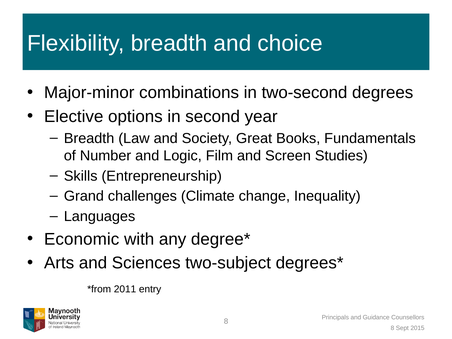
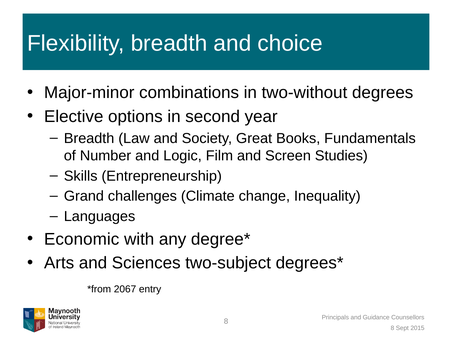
two-second: two-second -> two-without (304, 93)
2011: 2011 -> 2067 (125, 289)
